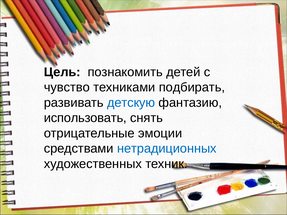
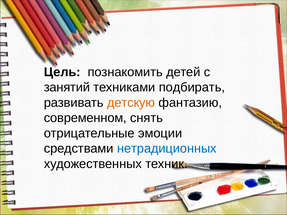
чувство: чувство -> занятий (67, 87)
детскую colour: blue -> orange (131, 103)
использовать: использовать -> современном (85, 118)
